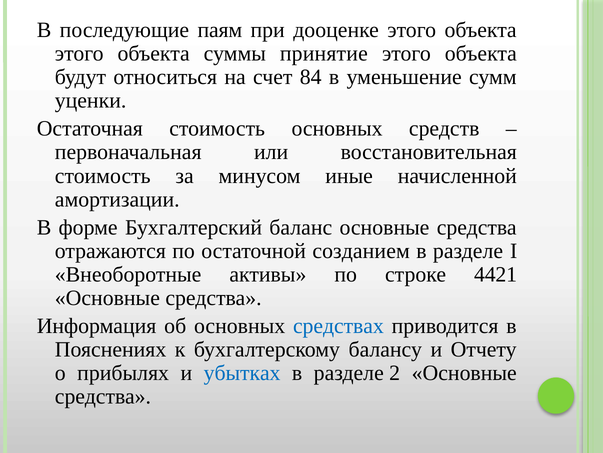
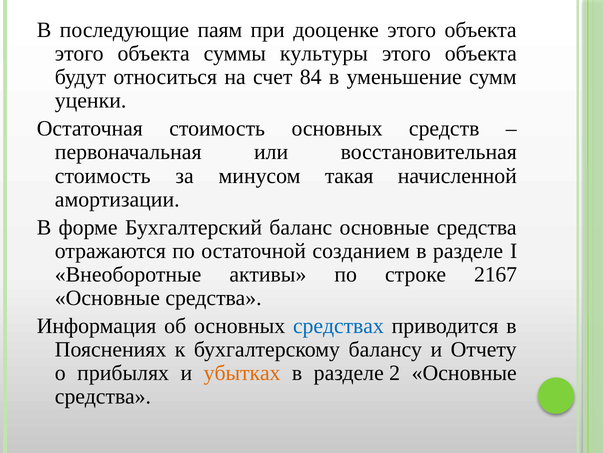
принятие: принятие -> культуры (324, 53)
иные: иные -> такая (349, 176)
4421: 4421 -> 2167 (496, 274)
убытках colour: blue -> orange (242, 373)
